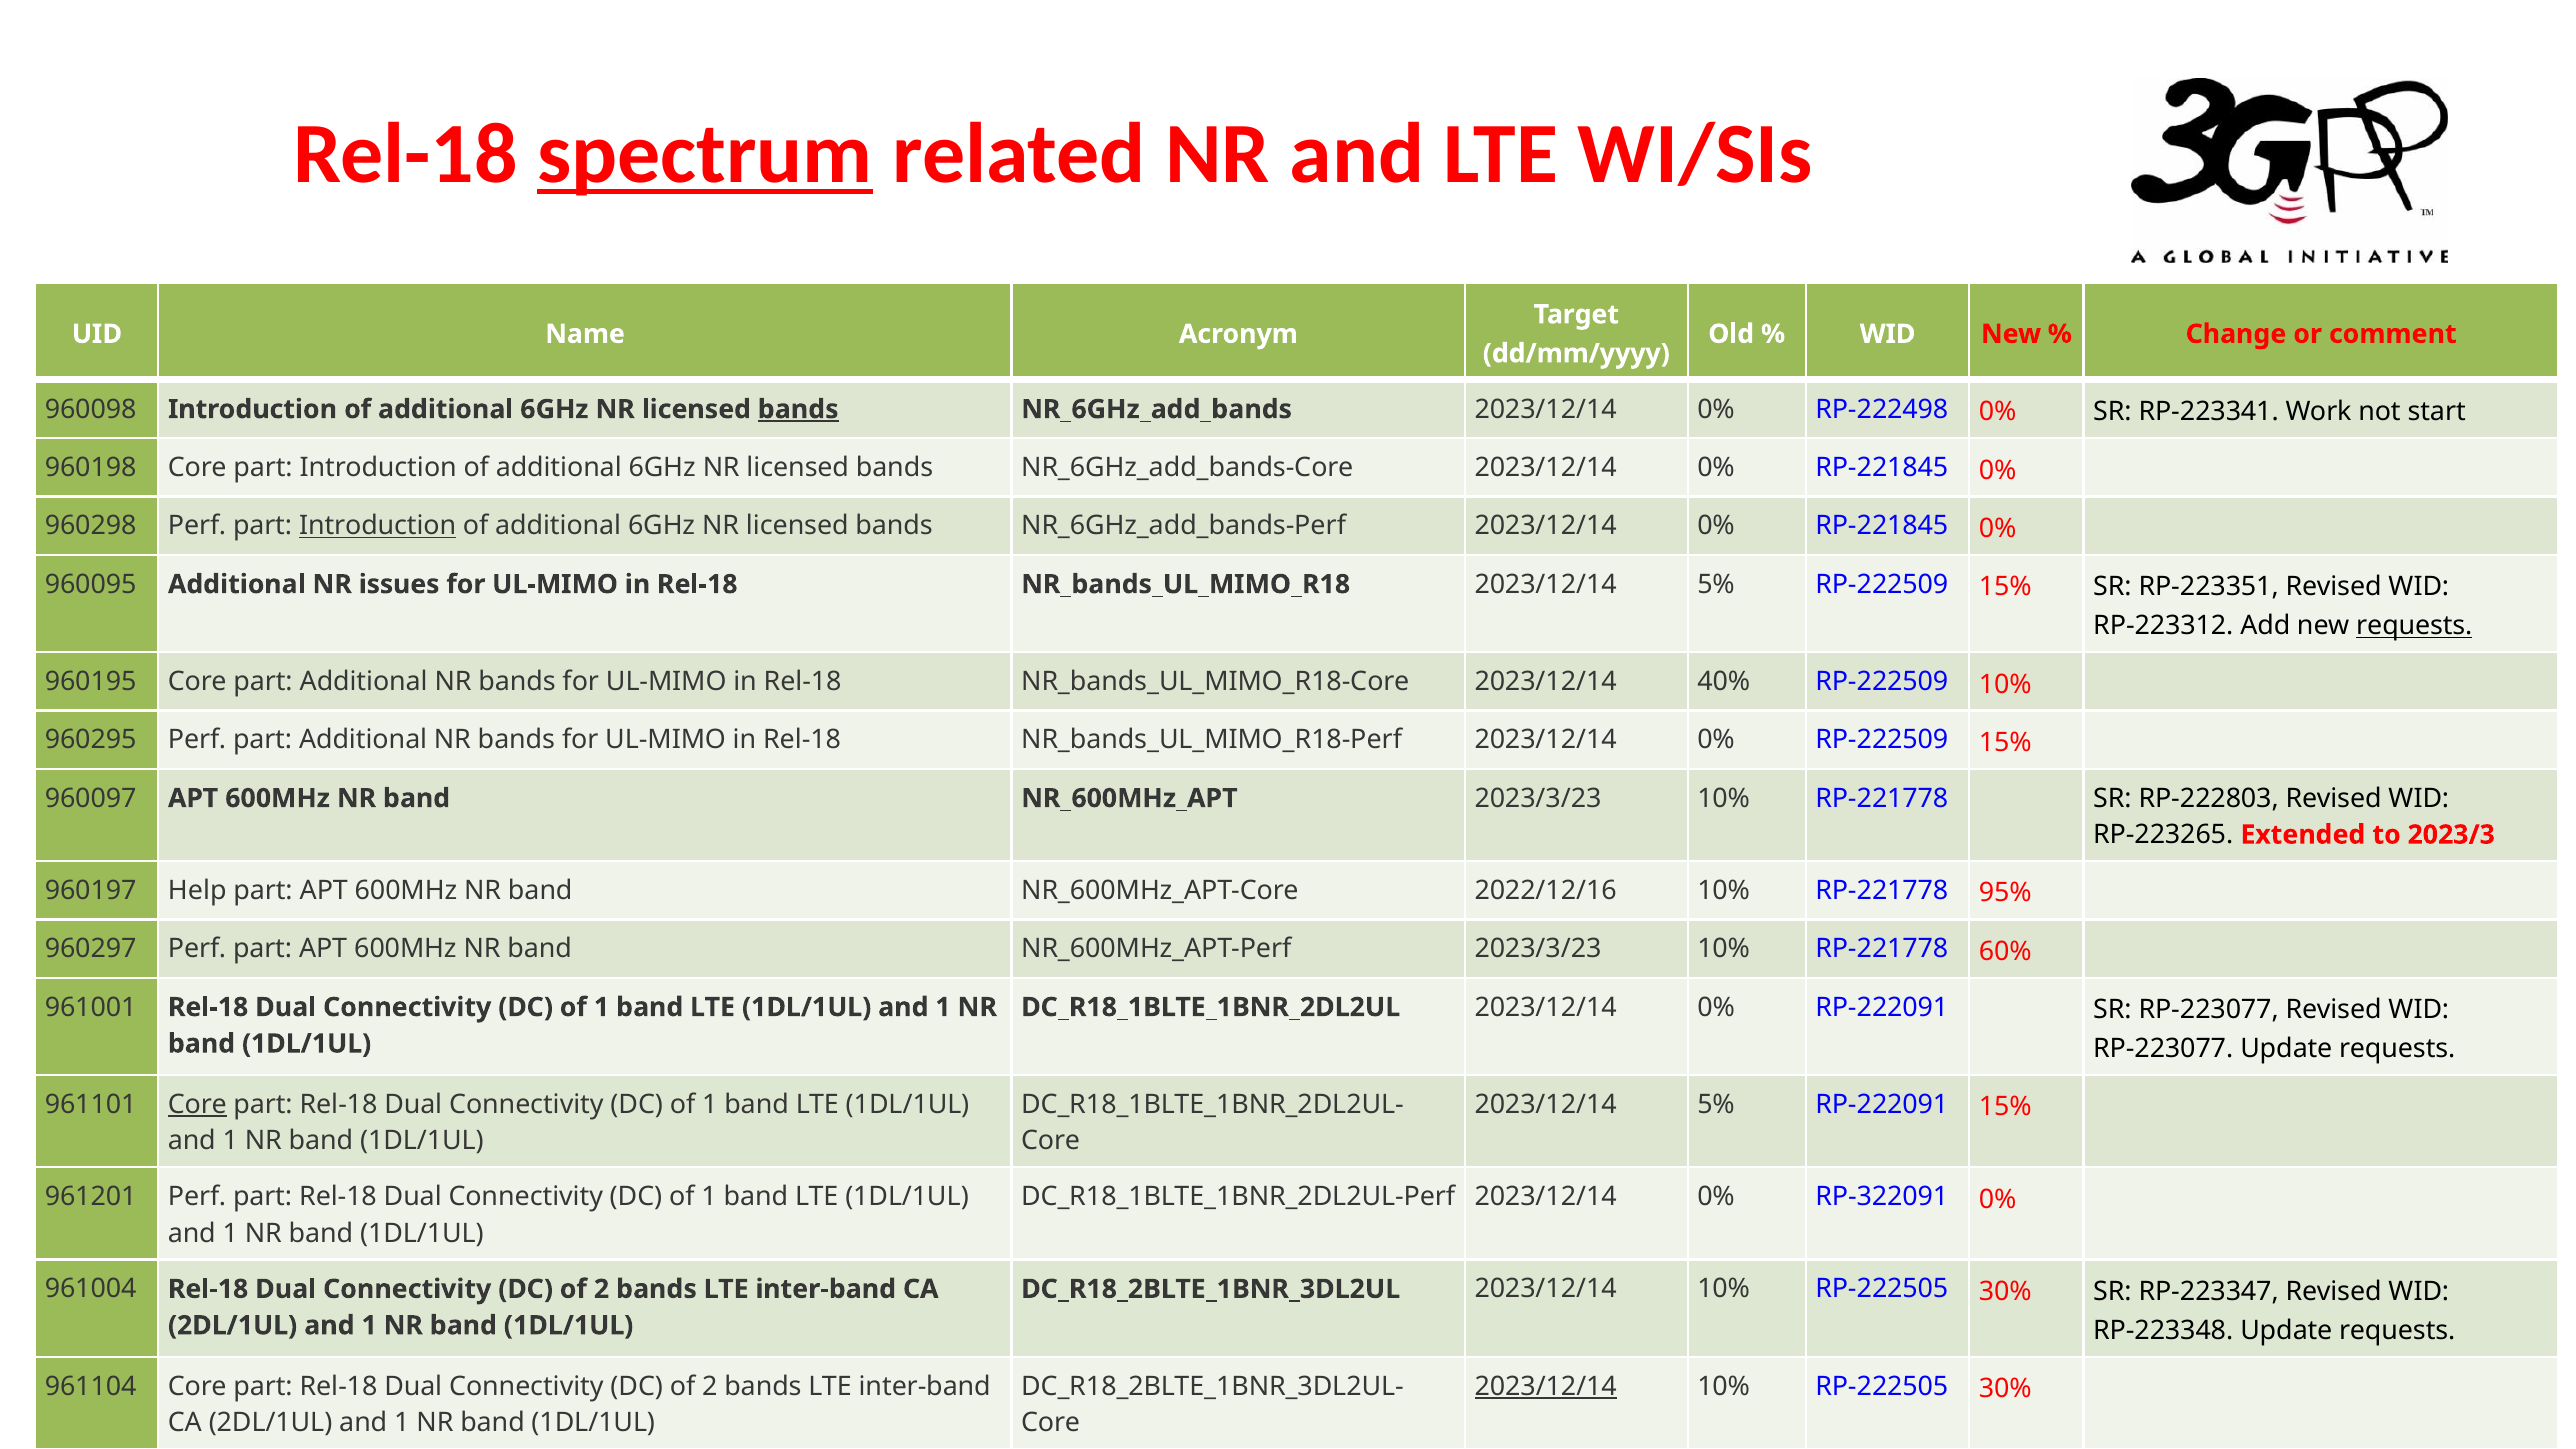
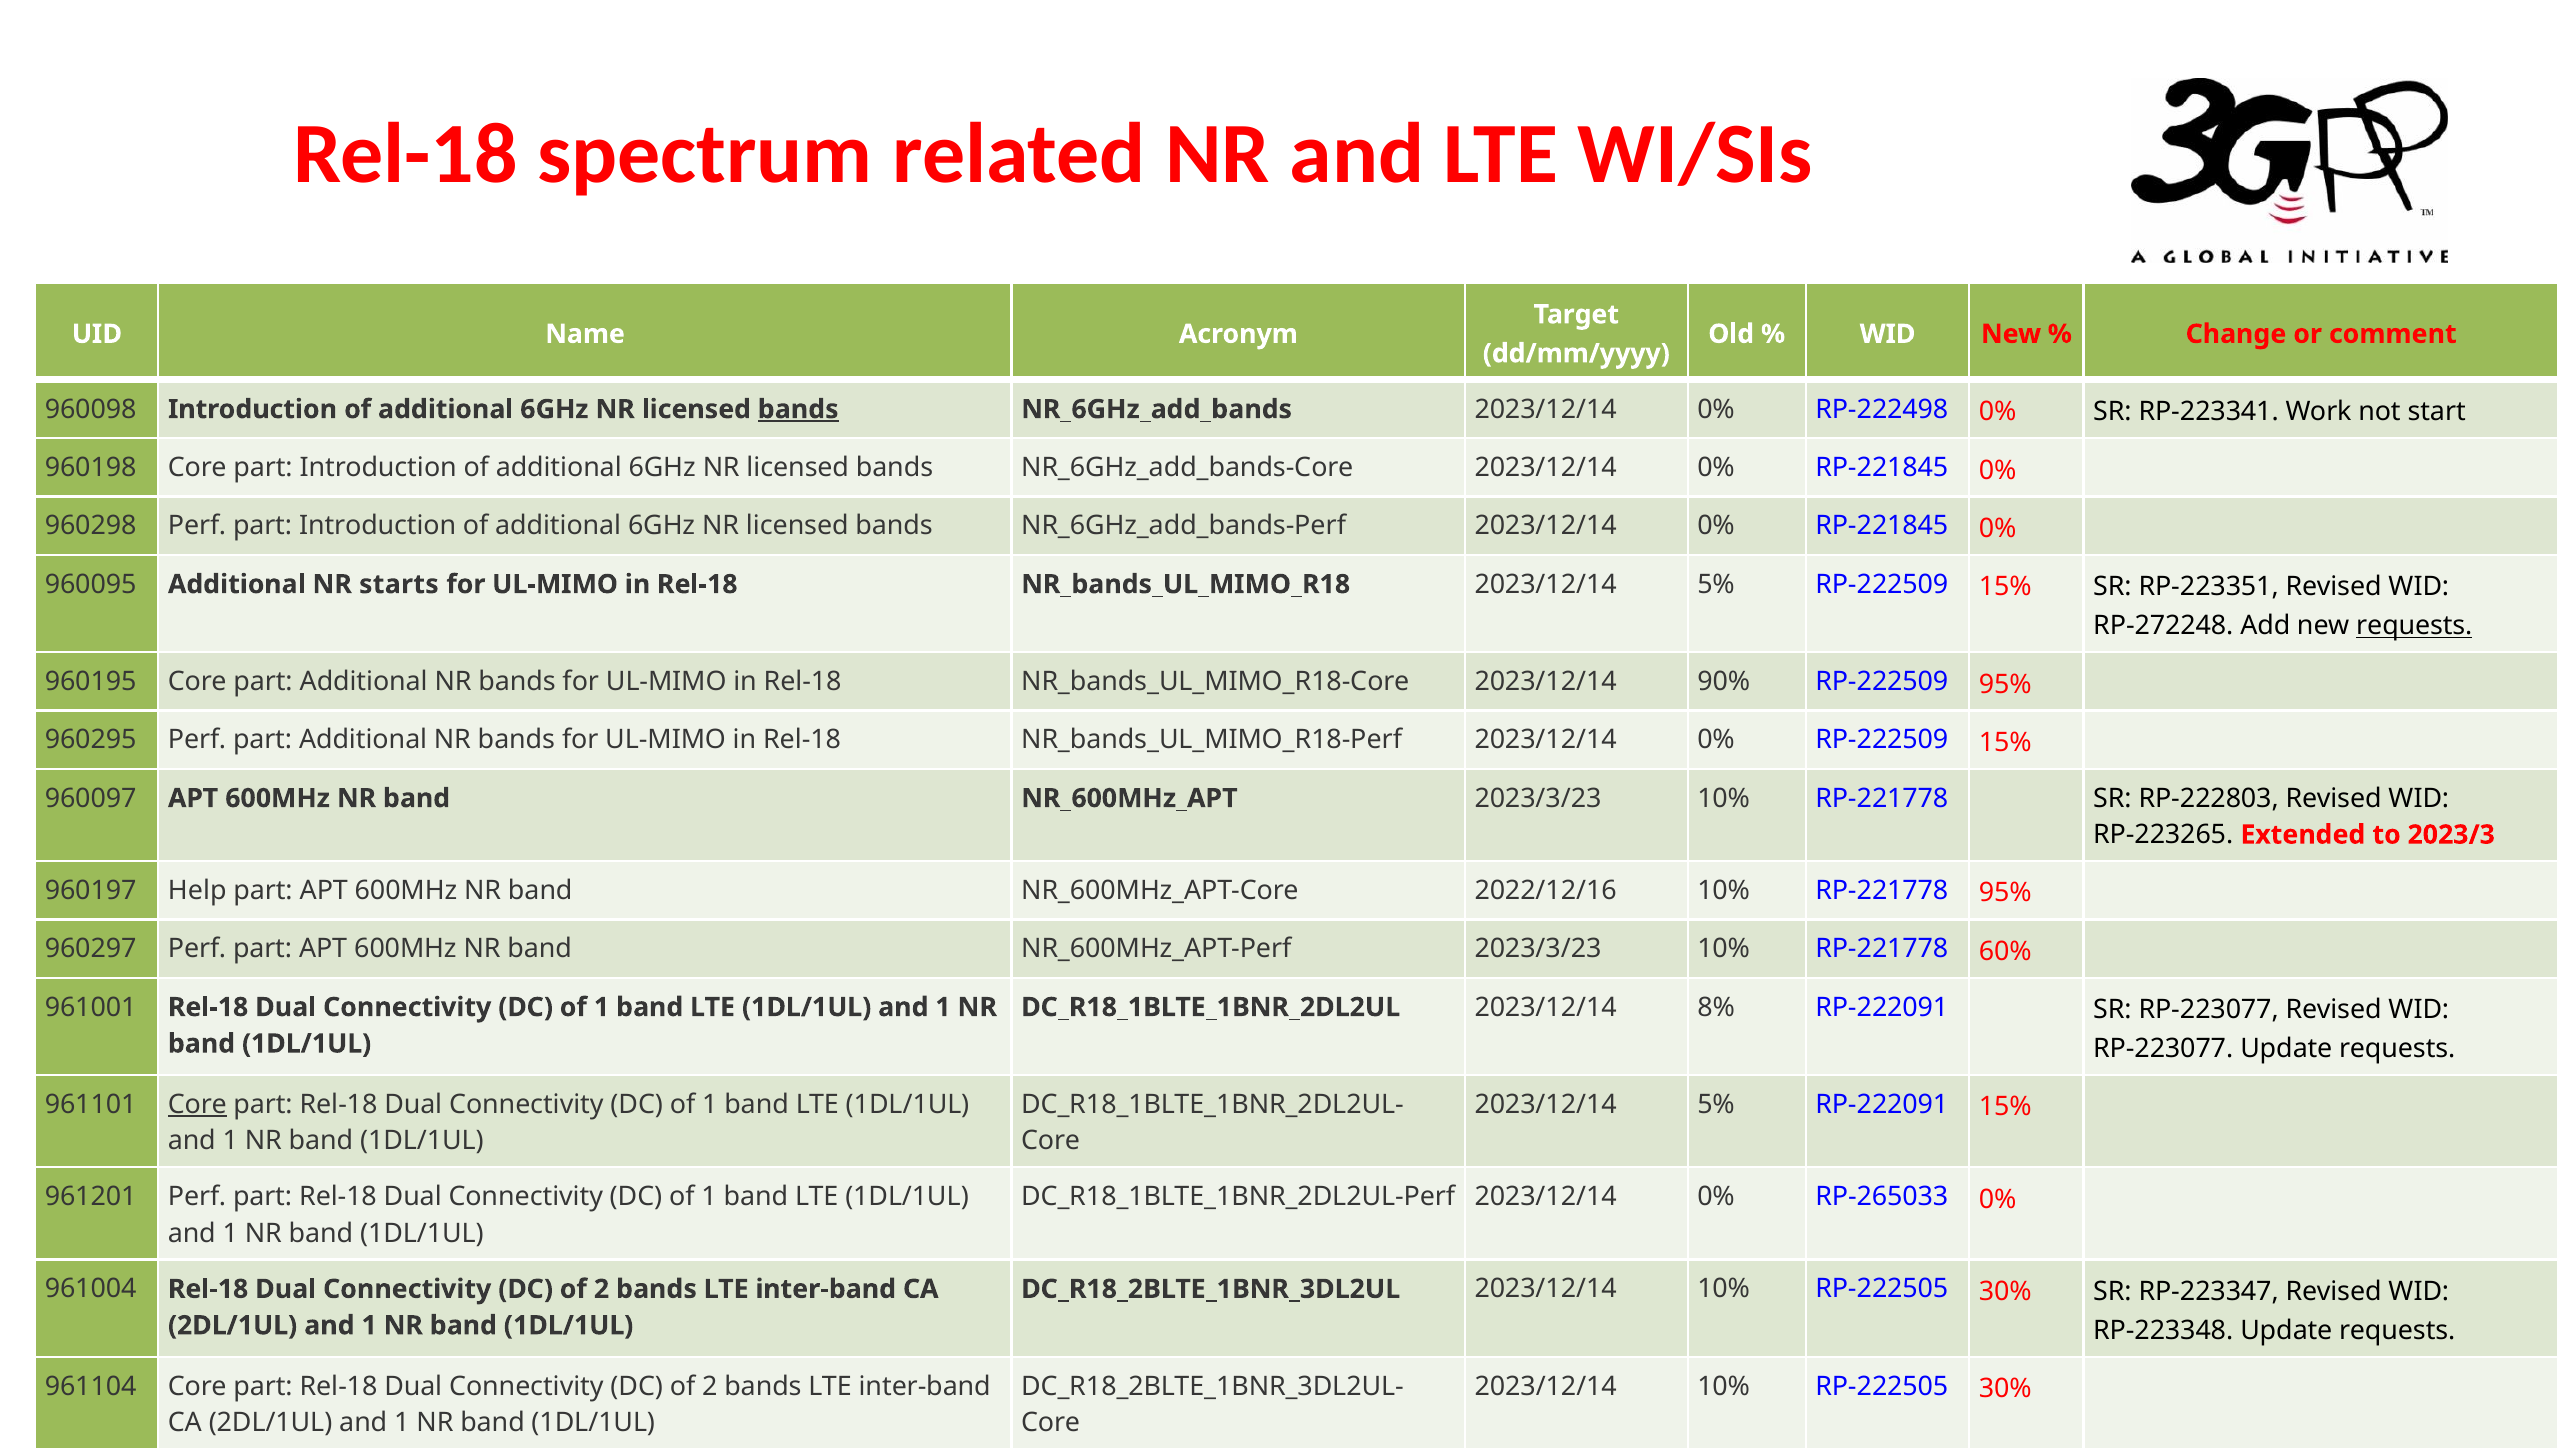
spectrum underline: present -> none (705, 154)
Introduction underline: present -> none (378, 526)
issues: issues -> starts (399, 584)
RP‑223312: RP‑223312 -> RP‑272248 (2163, 626)
40%: 40% -> 90% (1724, 682)
RP-222509 10%: 10% -> 95% (2005, 684)
0%: 0% -> 8% (1716, 1007)
RP-322091: RP-322091 -> RP-265033 (1882, 1197)
2023/12/14 underline: present -> none (1546, 1386)
